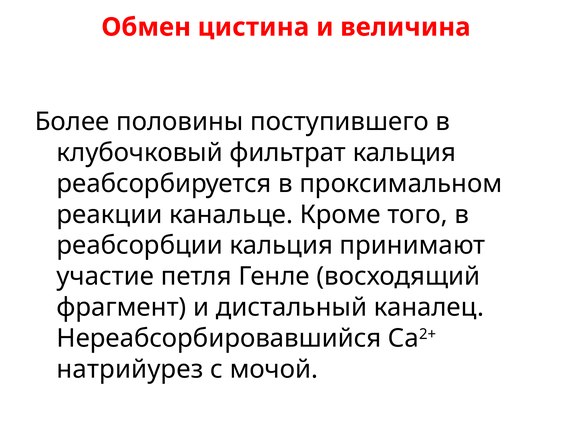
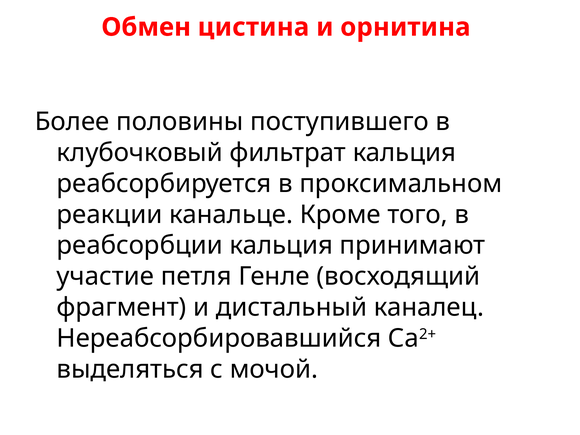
величина: величина -> орнитина (405, 27)
натрийурез: натрийурез -> выделяться (130, 369)
